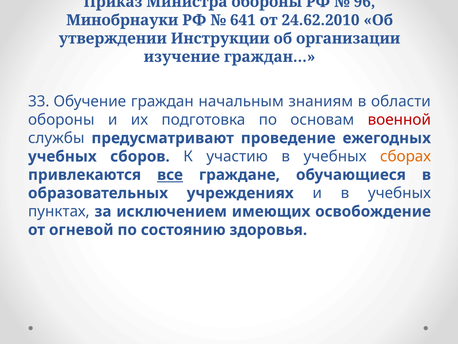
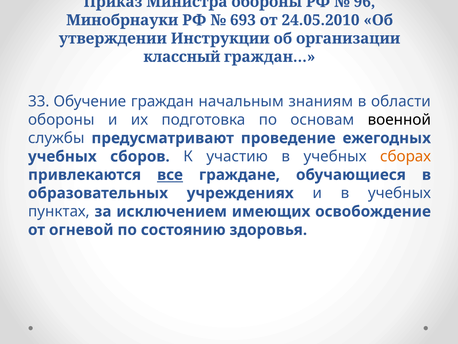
641: 641 -> 693 (243, 20)
24.62.2010: 24.62.2010 -> 24.05.2010 (321, 20)
изучение: изучение -> классный (182, 57)
военной colour: red -> black (399, 120)
